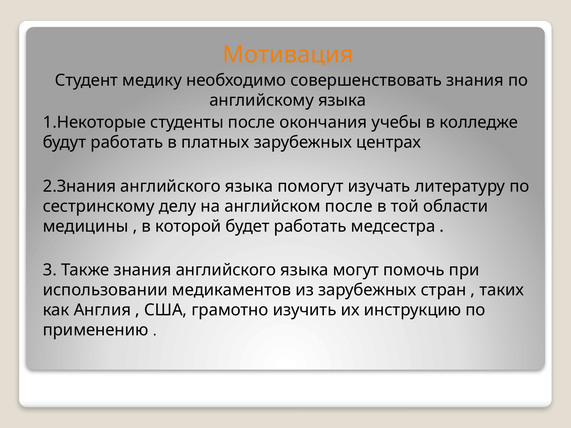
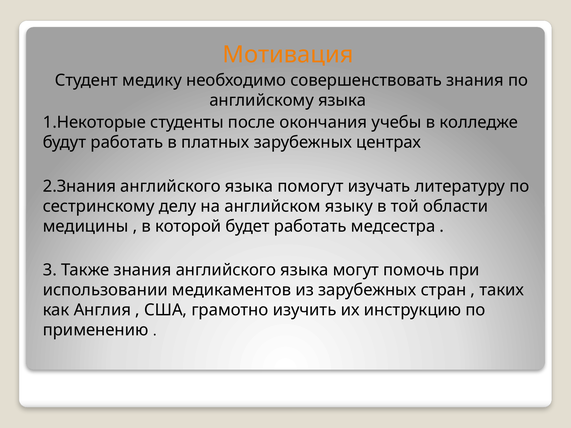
английском после: после -> языку (349, 206)
